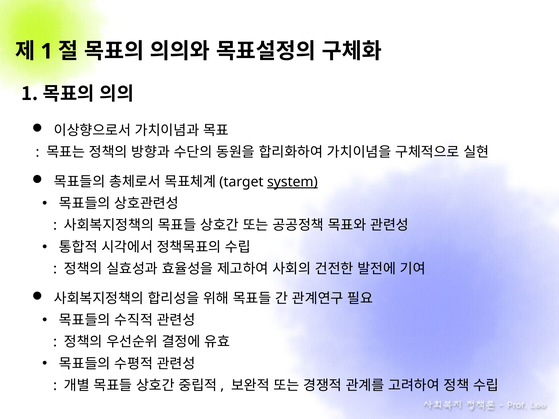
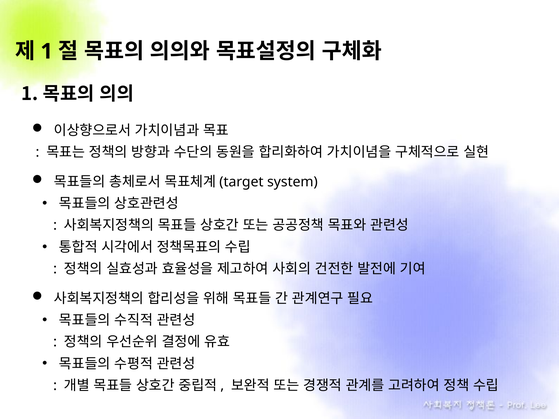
system underline: present -> none (292, 182)
